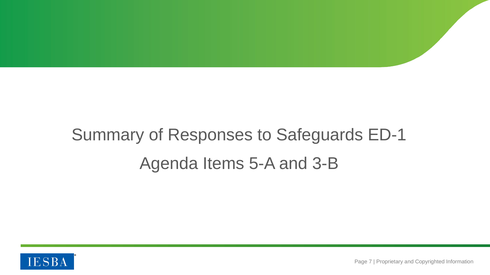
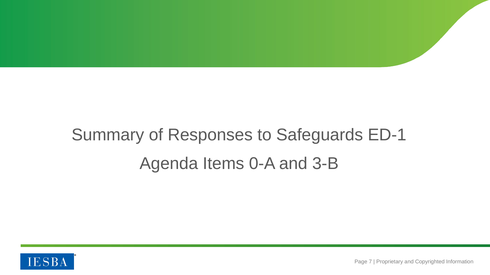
5-A: 5-A -> 0-A (262, 164)
